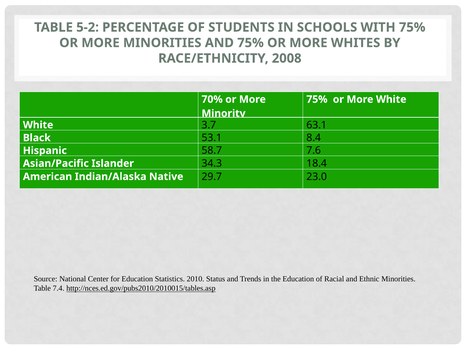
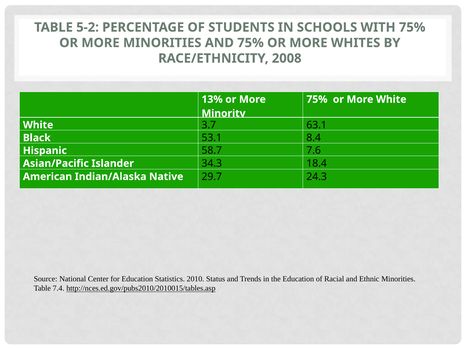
70%: 70% -> 13% (212, 100)
23.0: 23.0 -> 24.3 (317, 177)
